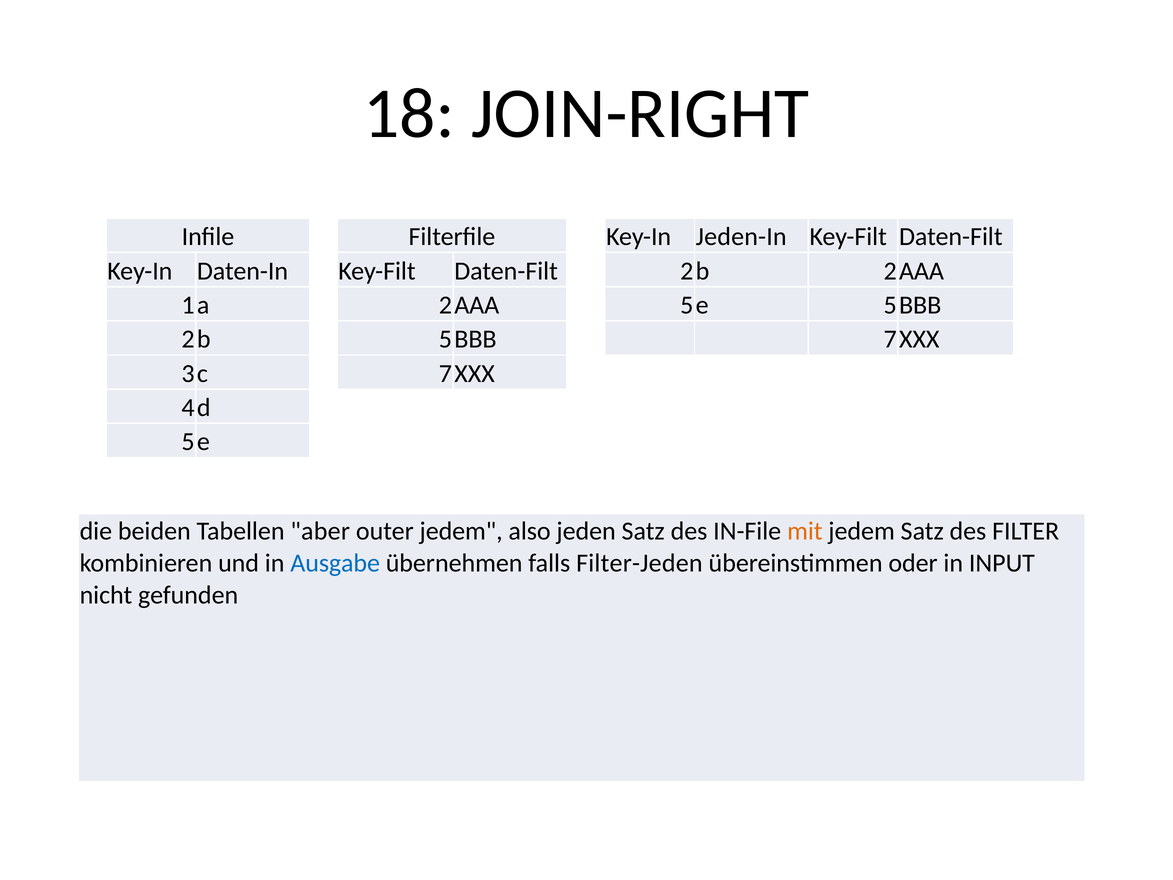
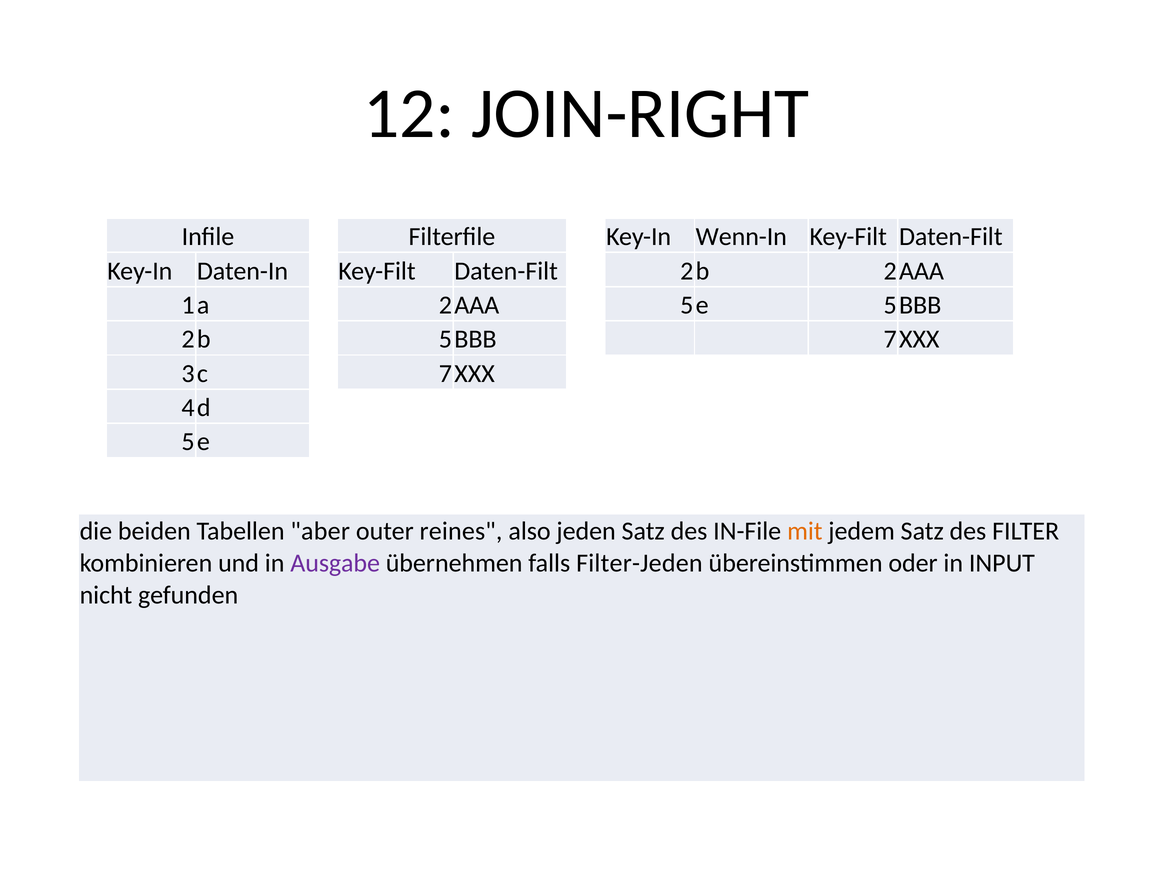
18: 18 -> 12 (409, 114)
Jeden-In: Jeden-In -> Wenn-In (741, 237)
outer jedem: jedem -> reines (461, 531)
Ausgabe colour: blue -> purple (335, 563)
